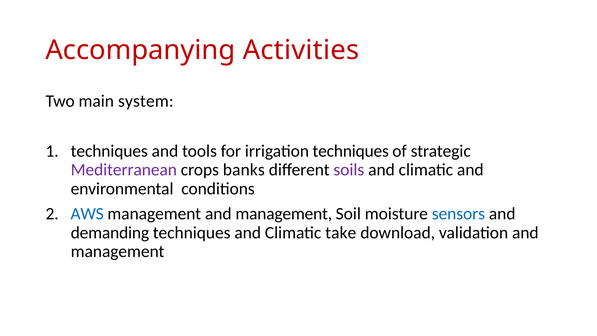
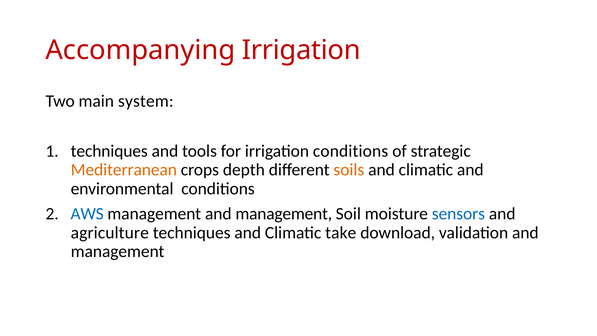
Accompanying Activities: Activities -> Irrigation (301, 50)
irrigation techniques: techniques -> conditions (351, 151)
Mediterranean colour: purple -> orange (124, 170)
banks: banks -> depth (244, 170)
soils colour: purple -> orange (349, 170)
demanding: demanding -> agriculture (110, 232)
